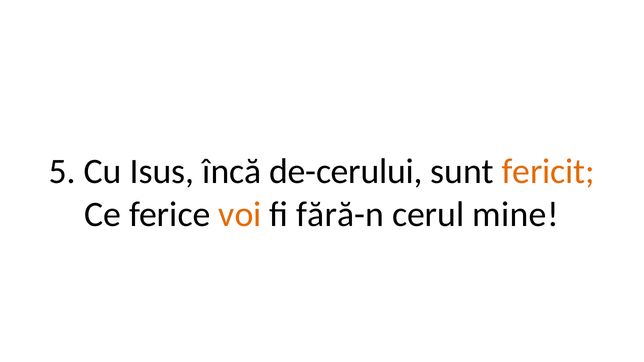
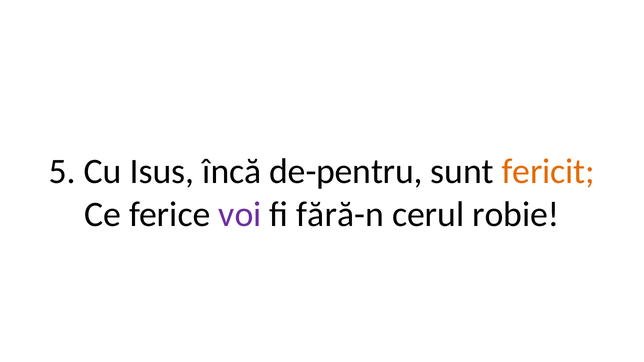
de-cerului: de-cerului -> de-pentru (346, 172)
voi colour: orange -> purple (240, 215)
mine: mine -> robie (516, 215)
